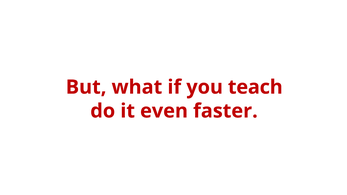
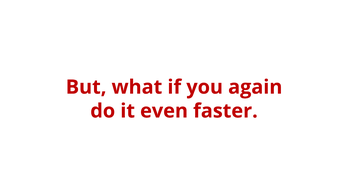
teach: teach -> again (255, 87)
